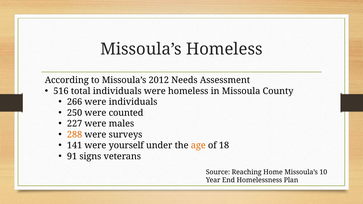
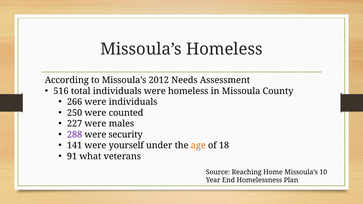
288 colour: orange -> purple (75, 135)
surveys: surveys -> security (126, 135)
signs: signs -> what (90, 156)
